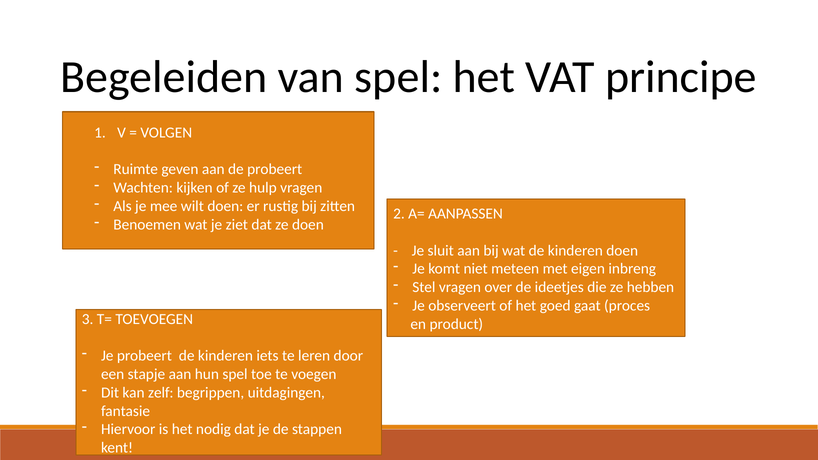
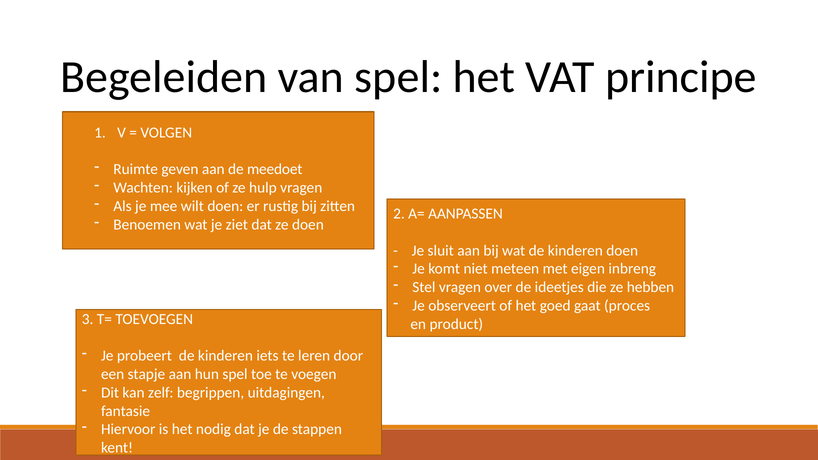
de probeert: probeert -> meedoet (275, 169)
